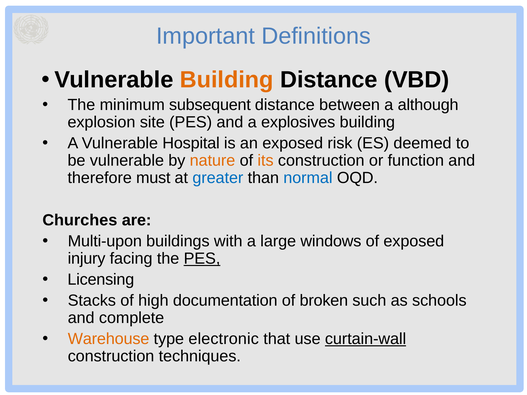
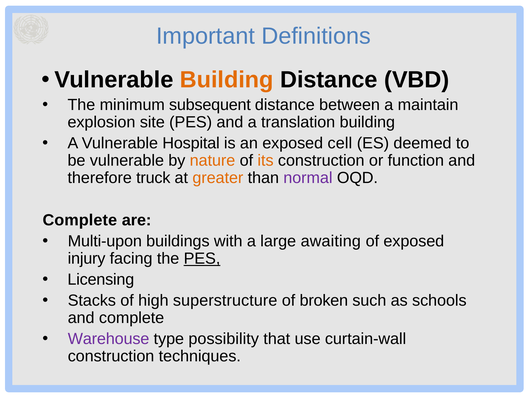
although: although -> maintain (428, 105)
explosives: explosives -> translation (298, 122)
risk: risk -> cell (340, 143)
must: must -> truck (153, 178)
greater colour: blue -> orange (218, 178)
normal colour: blue -> purple (308, 178)
Churches: Churches -> Complete (80, 220)
windows: windows -> awaiting (331, 241)
documentation: documentation -> superstructure (225, 301)
Warehouse colour: orange -> purple (109, 339)
electronic: electronic -> possibility (224, 339)
curtain-wall underline: present -> none (366, 339)
